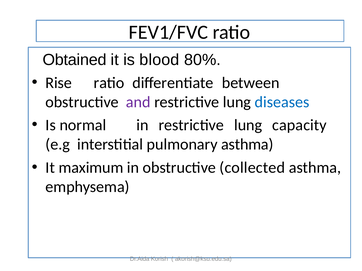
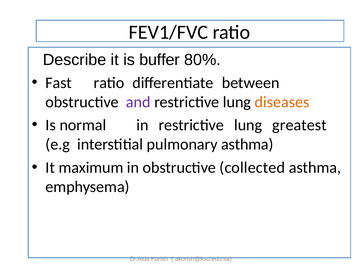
Obtained: Obtained -> Describe (75, 60)
blood: blood -> buffer (160, 60)
Rise: Rise -> Fast (59, 83)
diseases colour: blue -> orange (282, 102)
capacity: capacity -> greatest (299, 125)
